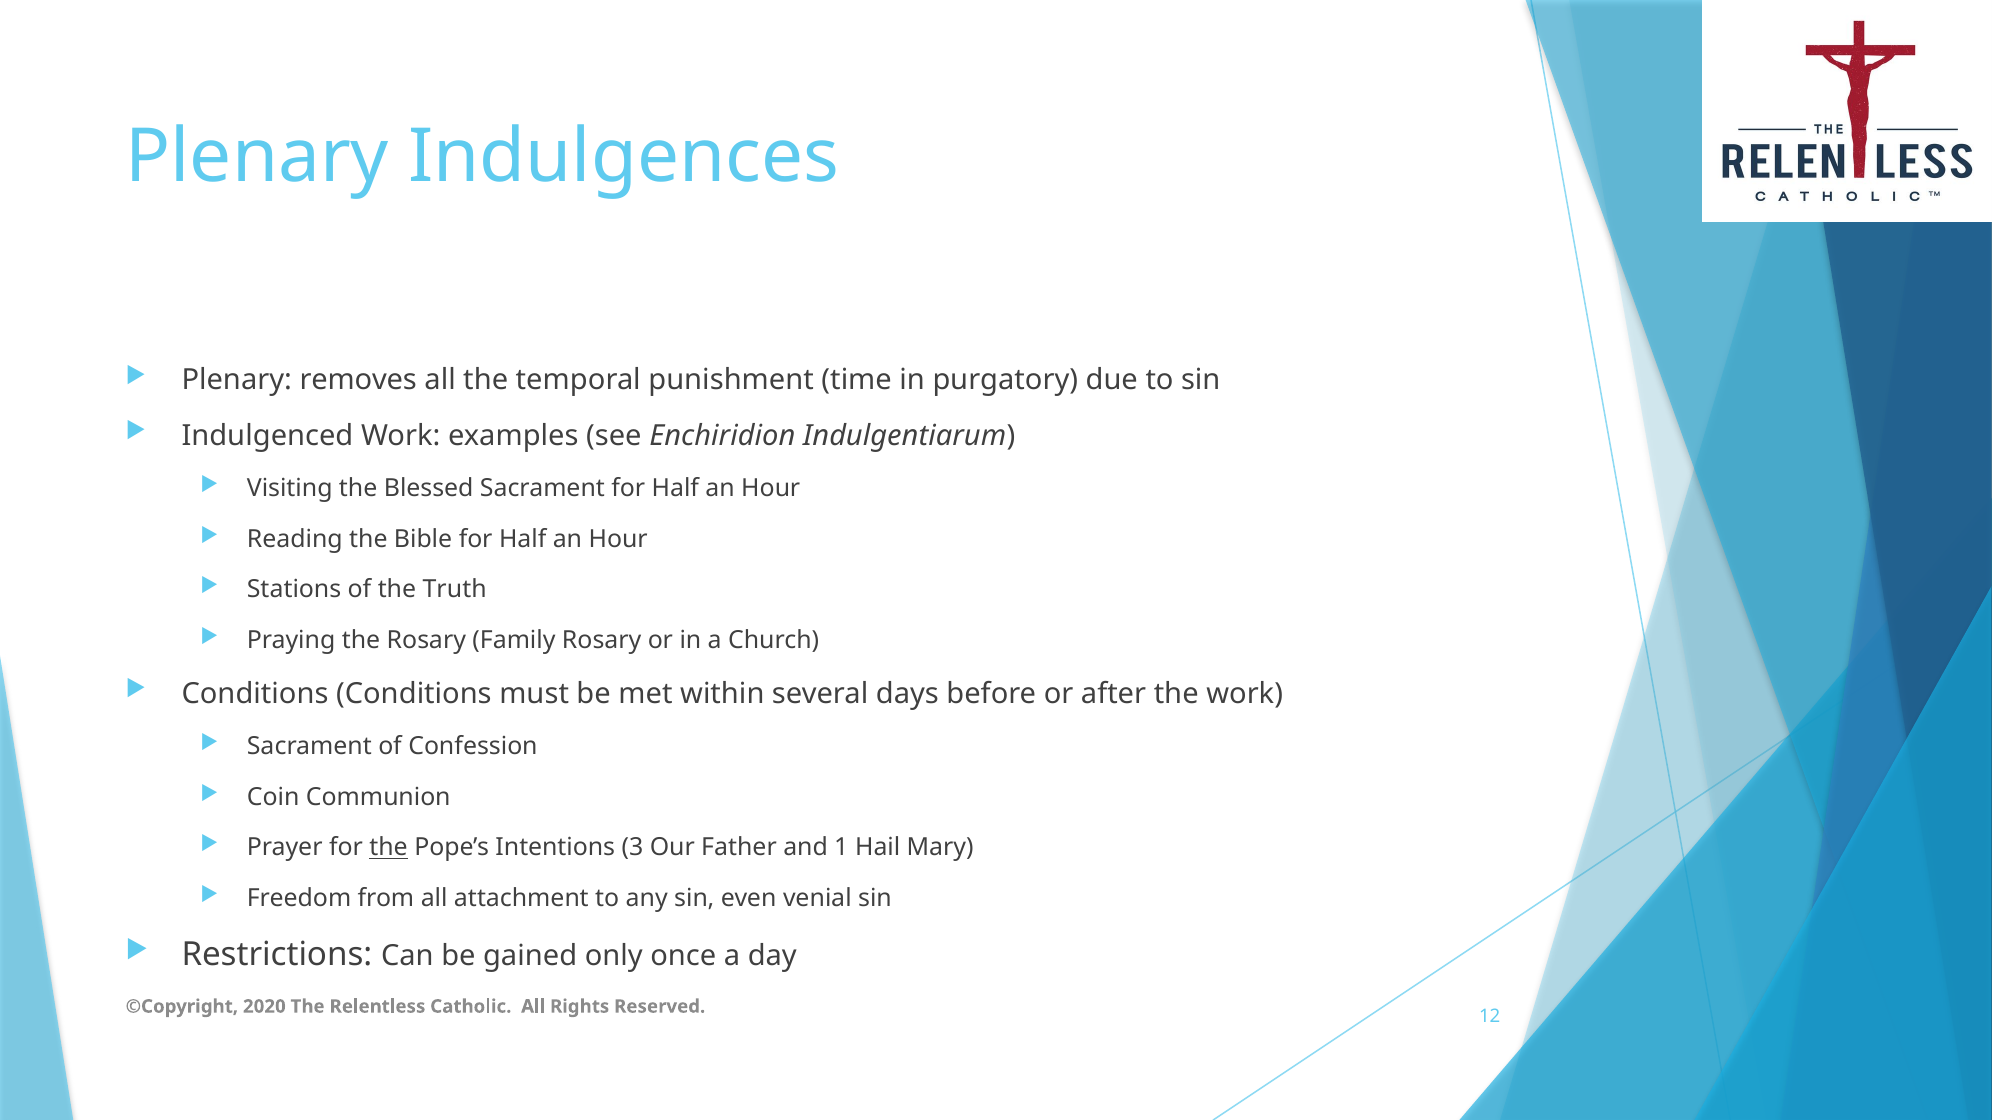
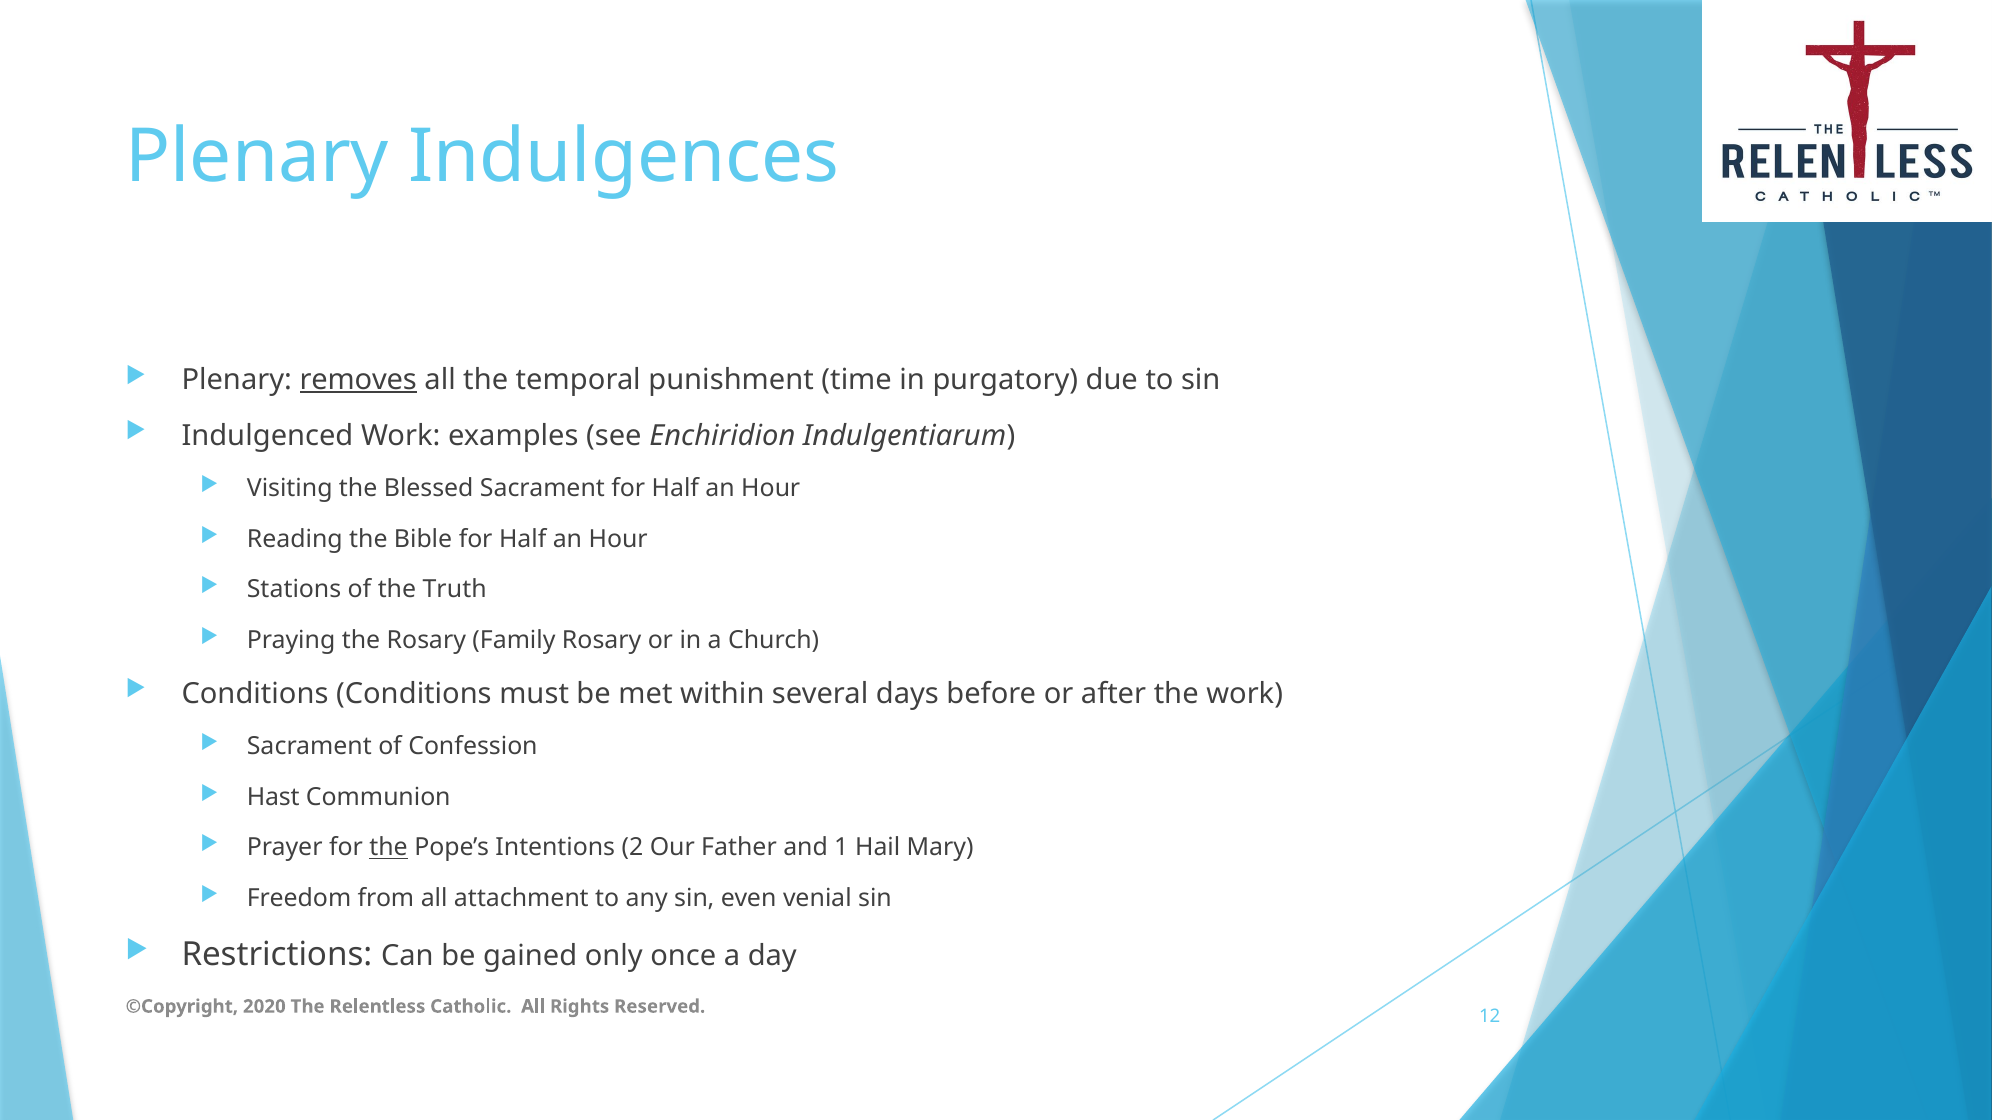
removes underline: none -> present (358, 380)
Coin: Coin -> Hast (273, 797)
3: 3 -> 2 (633, 848)
